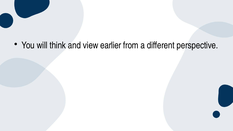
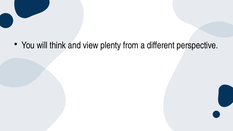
earlier: earlier -> plenty (111, 45)
